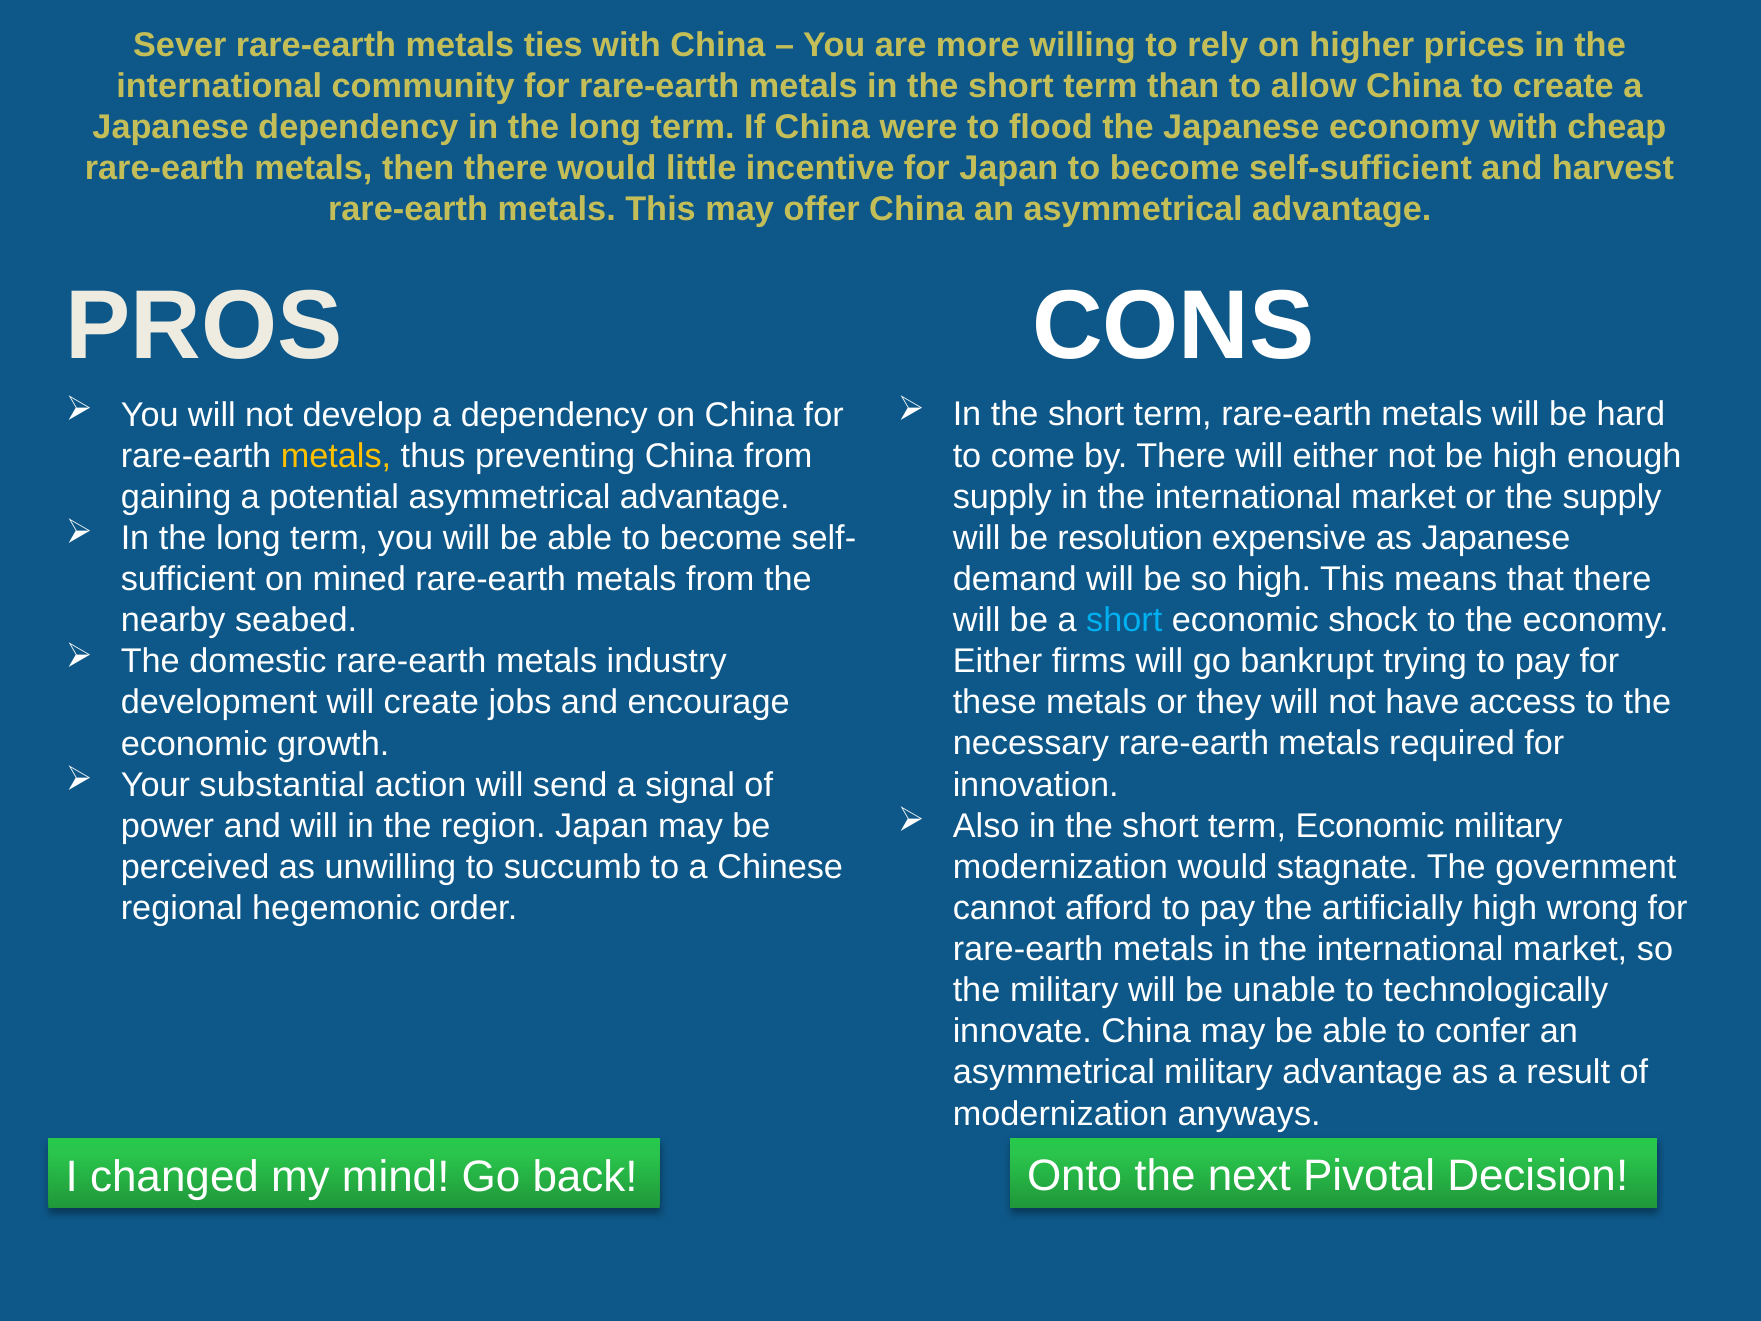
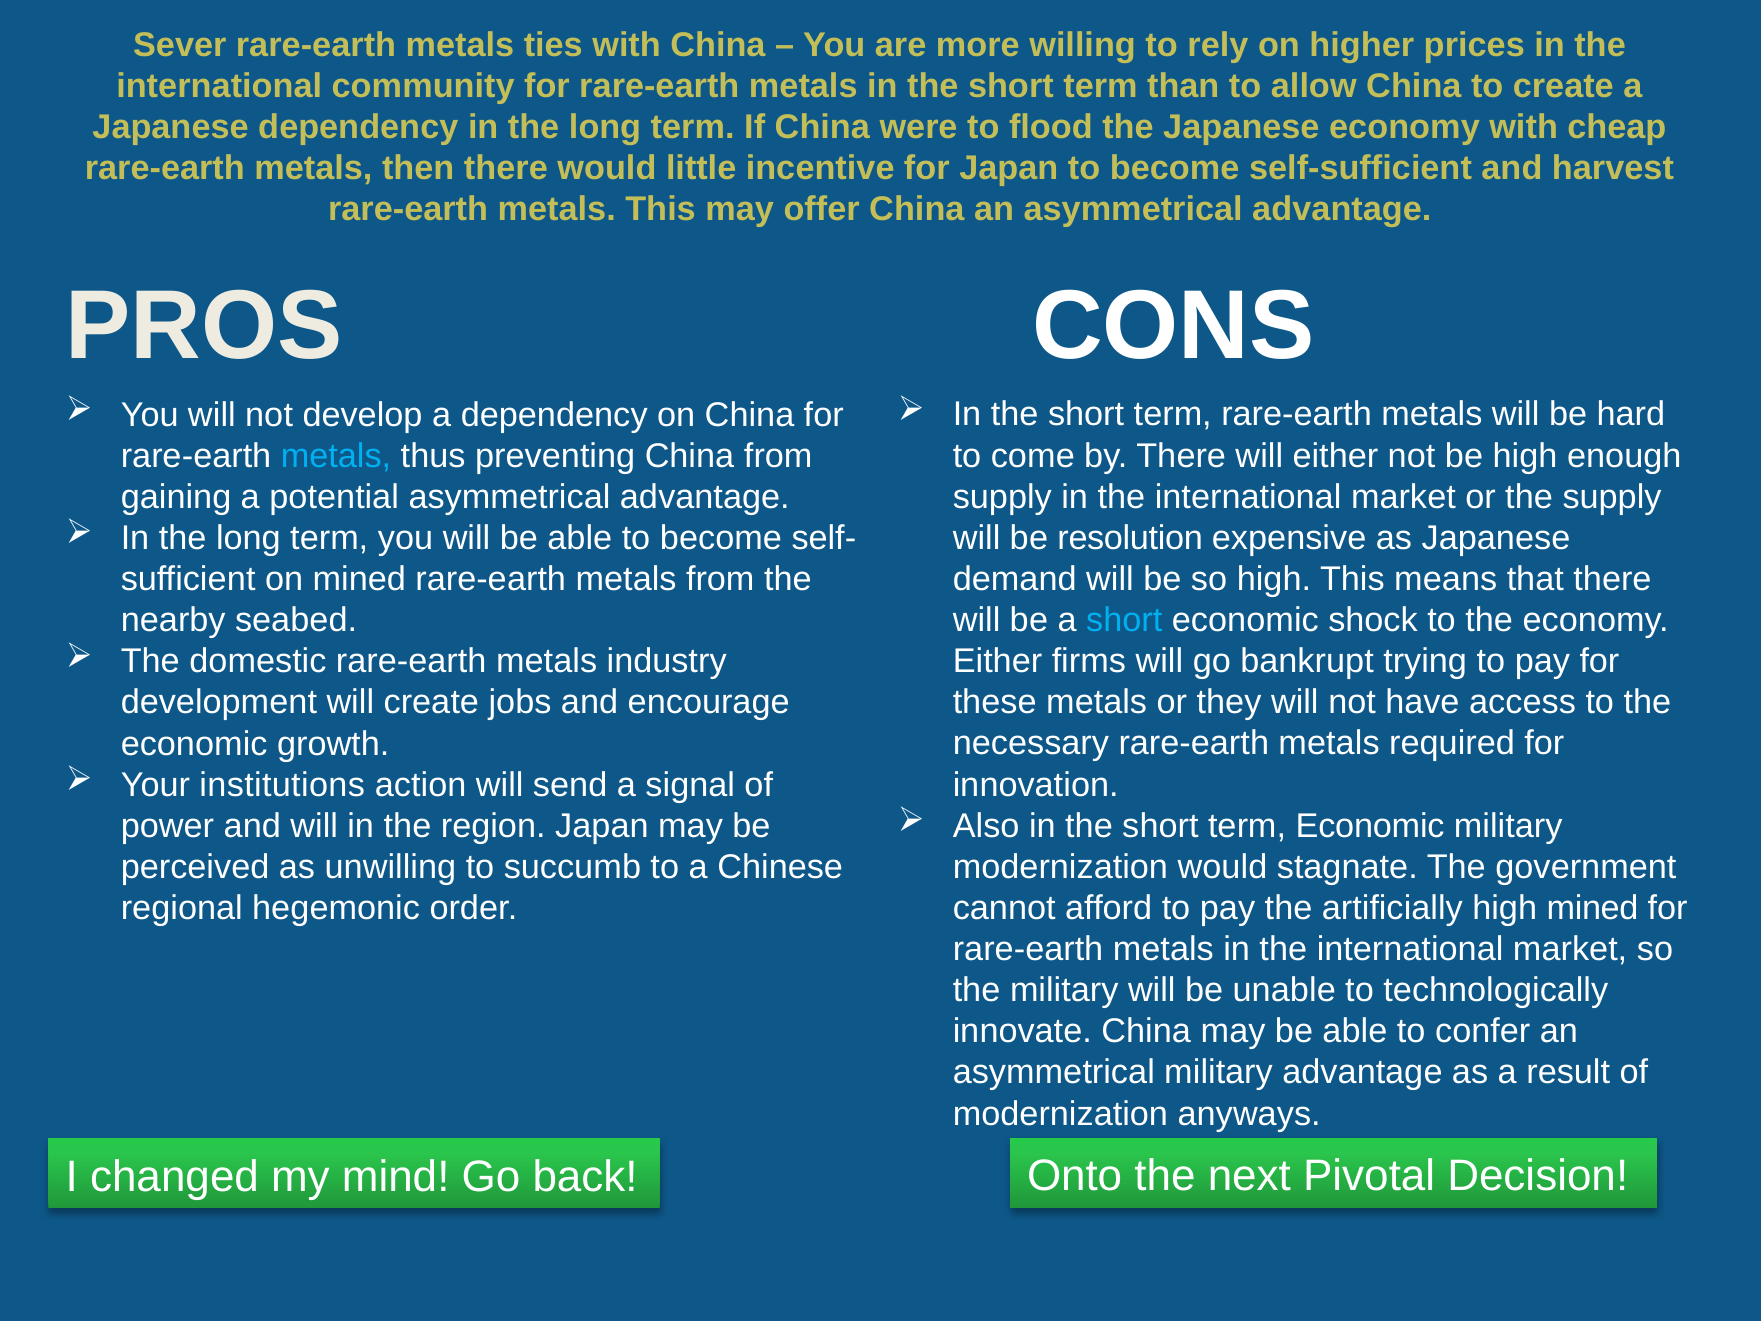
metals colour: yellow -> light blue (336, 456)
substantial: substantial -> institutions (282, 785)
high wrong: wrong -> mined (1593, 908)
